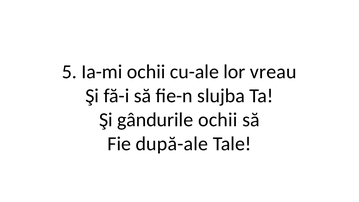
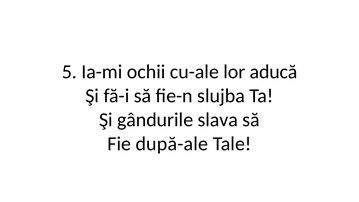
vreau: vreau -> aducă (274, 72)
gândurile ochii: ochii -> slava (218, 120)
